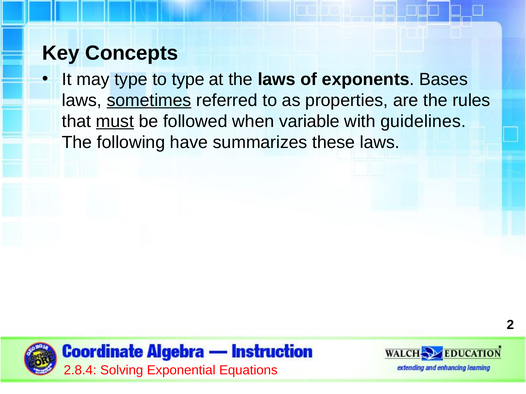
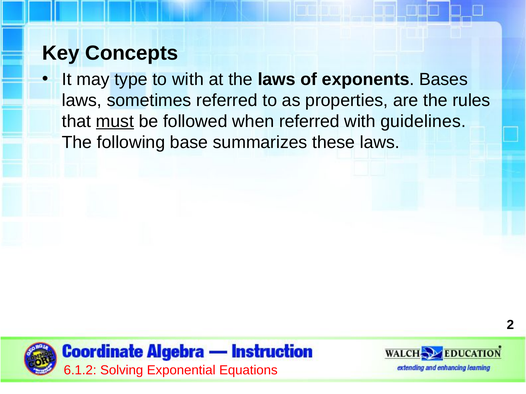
to type: type -> with (188, 79)
sometimes underline: present -> none (149, 100)
when variable: variable -> referred (309, 121)
have: have -> base (189, 142)
2.8.4: 2.8.4 -> 6.1.2 (80, 371)
